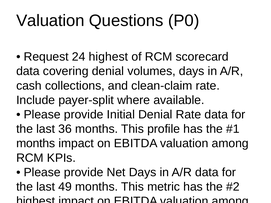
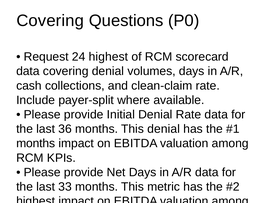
Valuation: Valuation -> Covering (50, 21)
This profile: profile -> denial (164, 129)
49: 49 -> 33 (65, 187)
